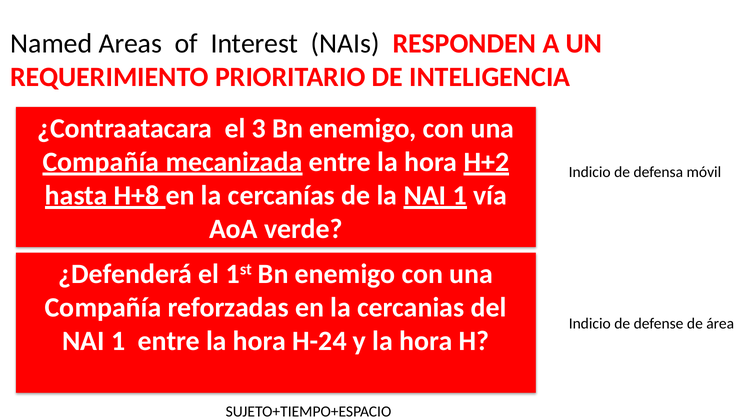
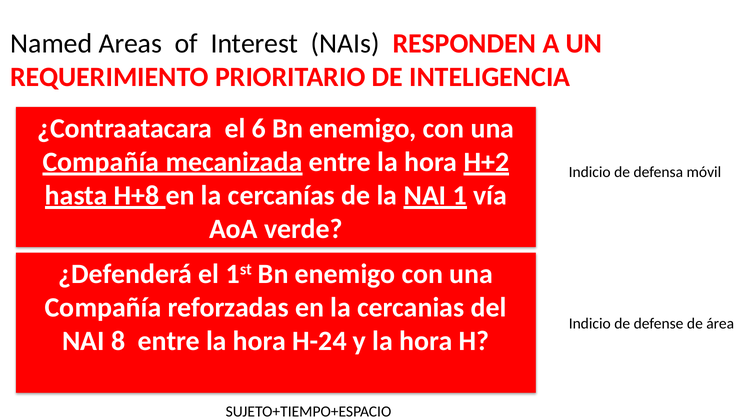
3: 3 -> 6 (259, 128)
1: 1 -> 8 (118, 341)
